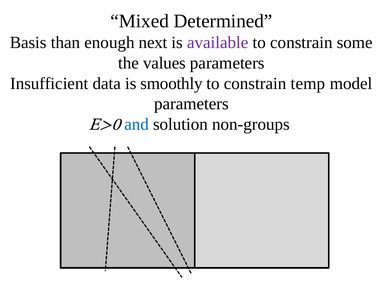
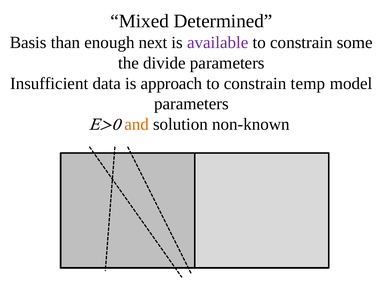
values: values -> divide (164, 63)
smoothly: smoothly -> approach (171, 84)
and colour: blue -> orange (137, 124)
non-groups: non-groups -> non-known (251, 124)
